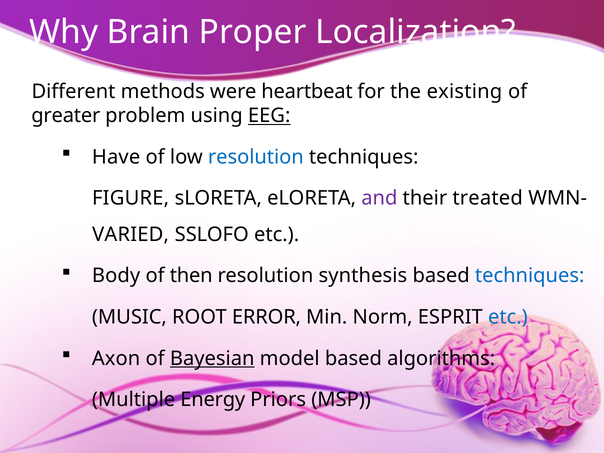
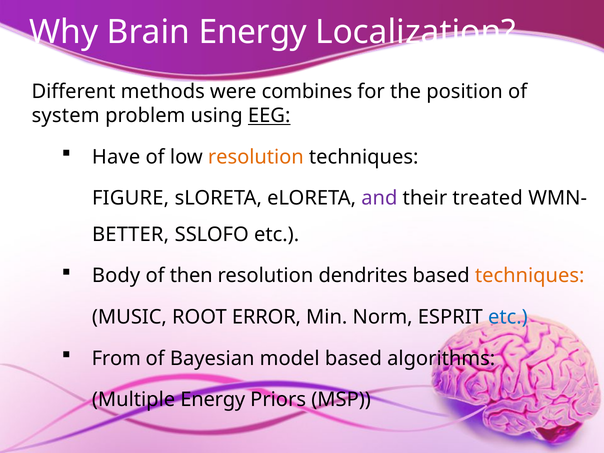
Brain Proper: Proper -> Energy (253, 32)
heartbeat: heartbeat -> combines (307, 92)
existing: existing -> position (465, 92)
greater: greater -> system (66, 116)
resolution colour: blue -> orange (256, 157)
VARIED: VARIED -> BETTER (131, 235)
synthesis: synthesis -> dendrites (363, 276)
techniques colour: blue -> orange (530, 276)
Axon: Axon -> From (116, 358)
Bayesian underline: present -> none (212, 358)
